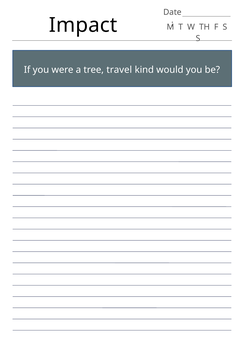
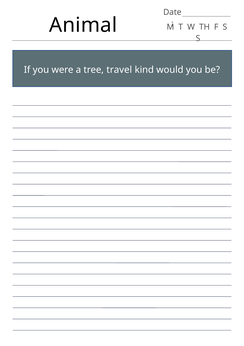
Impact: Impact -> Animal (83, 25)
